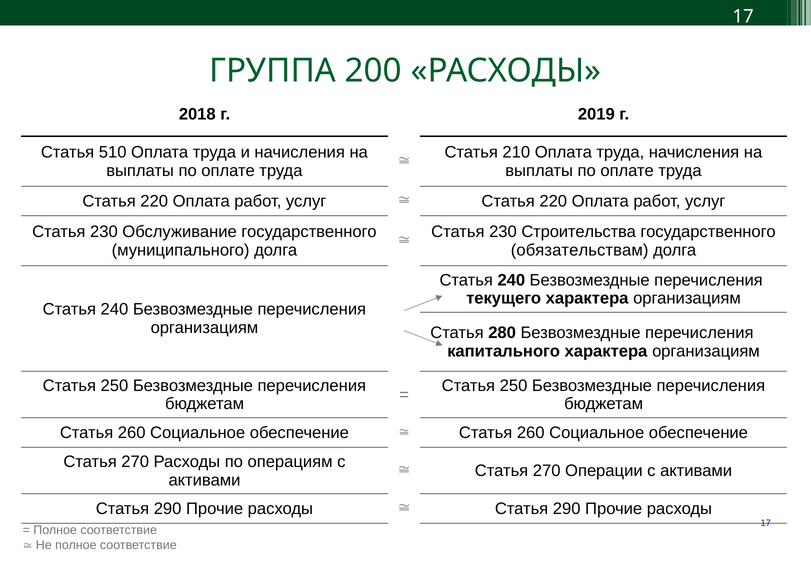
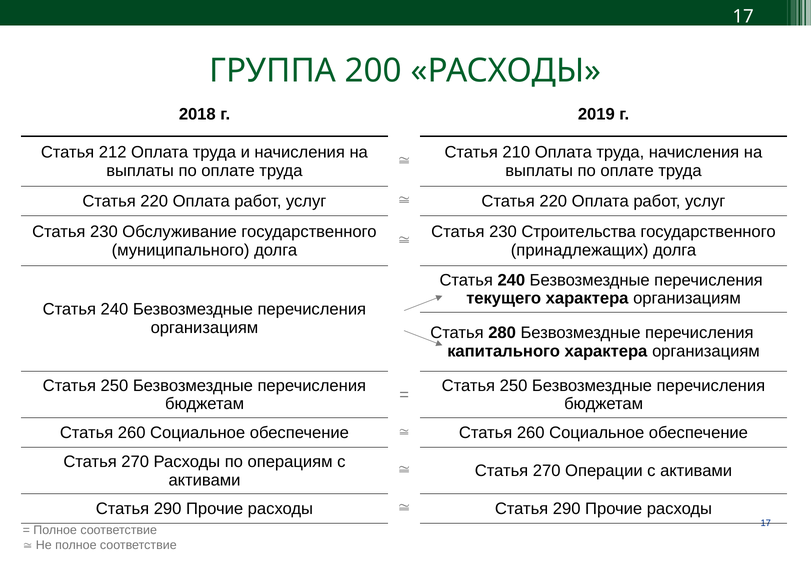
510: 510 -> 212 (113, 152)
обязательствам: обязательствам -> принадлежащих (580, 250)
